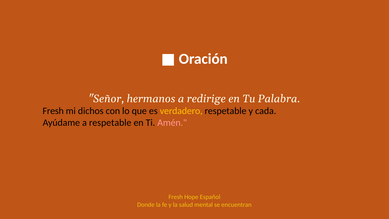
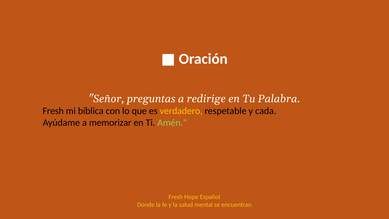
hermanos: hermanos -> preguntas (151, 99)
dichos: dichos -> bíblica (91, 111)
a respetable: respetable -> memorizar (110, 123)
Amén colour: pink -> light green (172, 123)
